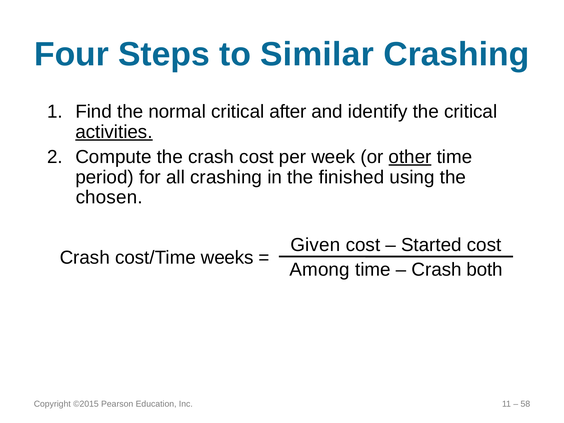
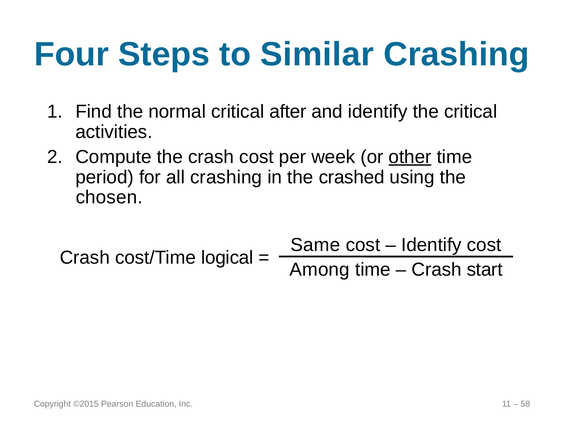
activities underline: present -> none (114, 132)
finished: finished -> crashed (352, 177)
Given: Given -> Same (315, 245)
Started: Started -> Identify (431, 245)
weeks: weeks -> logical (227, 258)
both: both -> start (485, 270)
